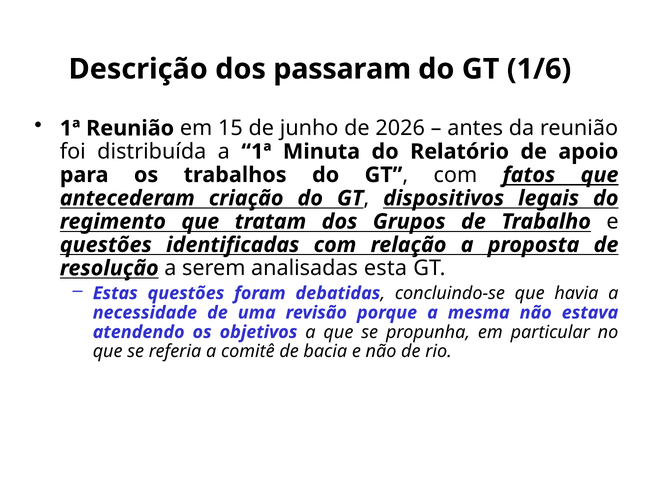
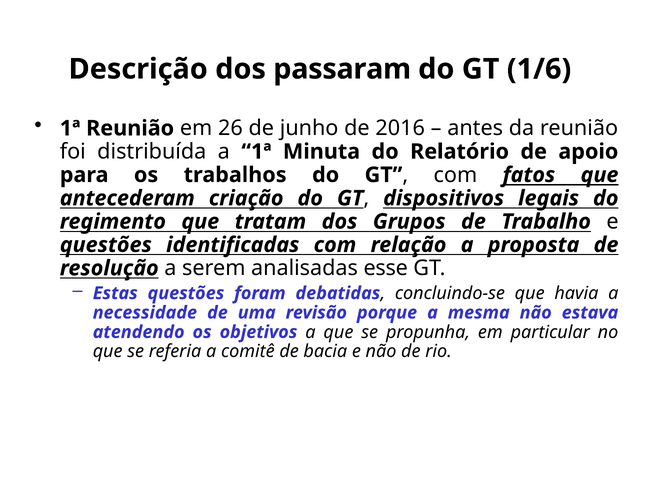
15: 15 -> 26 (230, 128)
2026: 2026 -> 2016 (400, 128)
esta: esta -> esse (386, 268)
